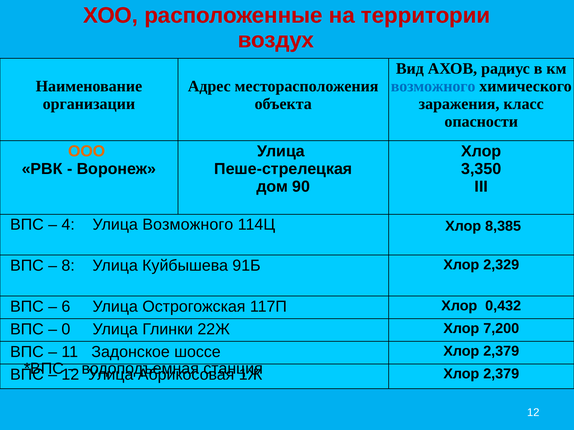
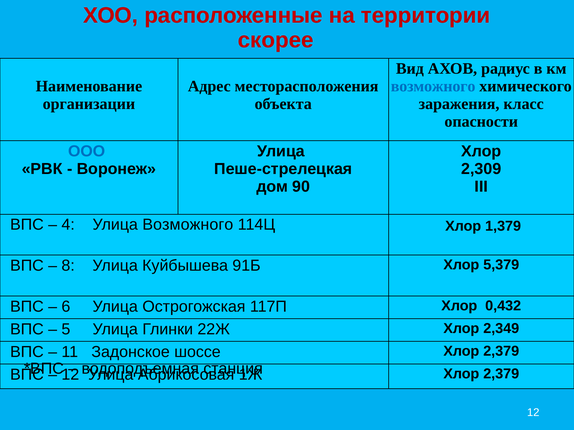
воздух: воздух -> скорее (276, 40)
ООО colour: orange -> blue (87, 151)
3,350: 3,350 -> 2,309 (481, 169)
8,385: 8,385 -> 1,379 (503, 226)
2,329: 2,329 -> 5,379 (501, 265)
0: 0 -> 5 (66, 330)
7,200: 7,200 -> 2,349 (501, 329)
